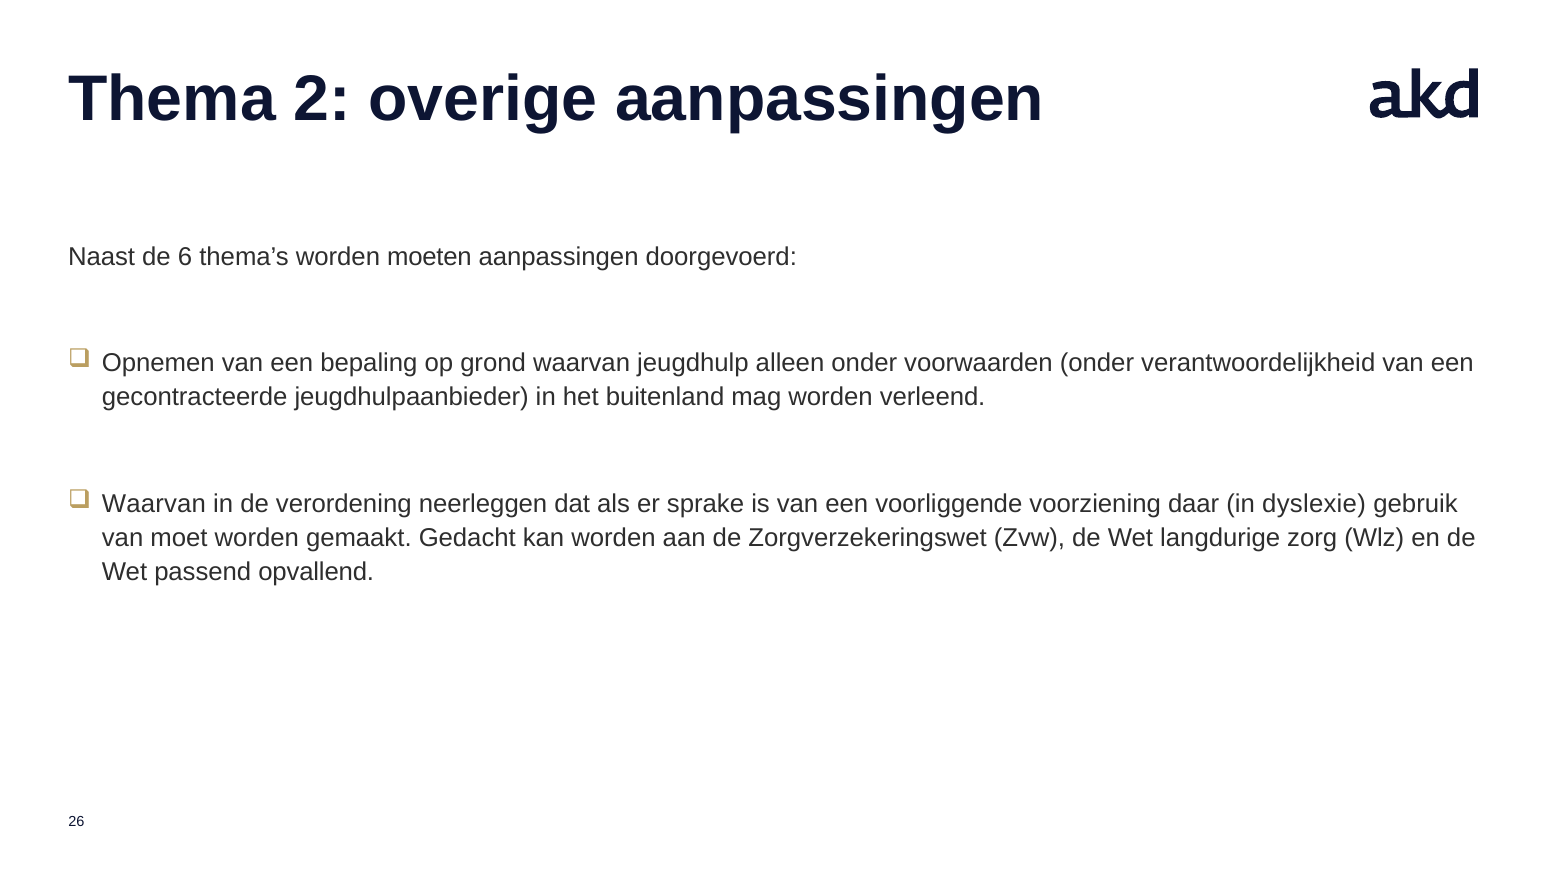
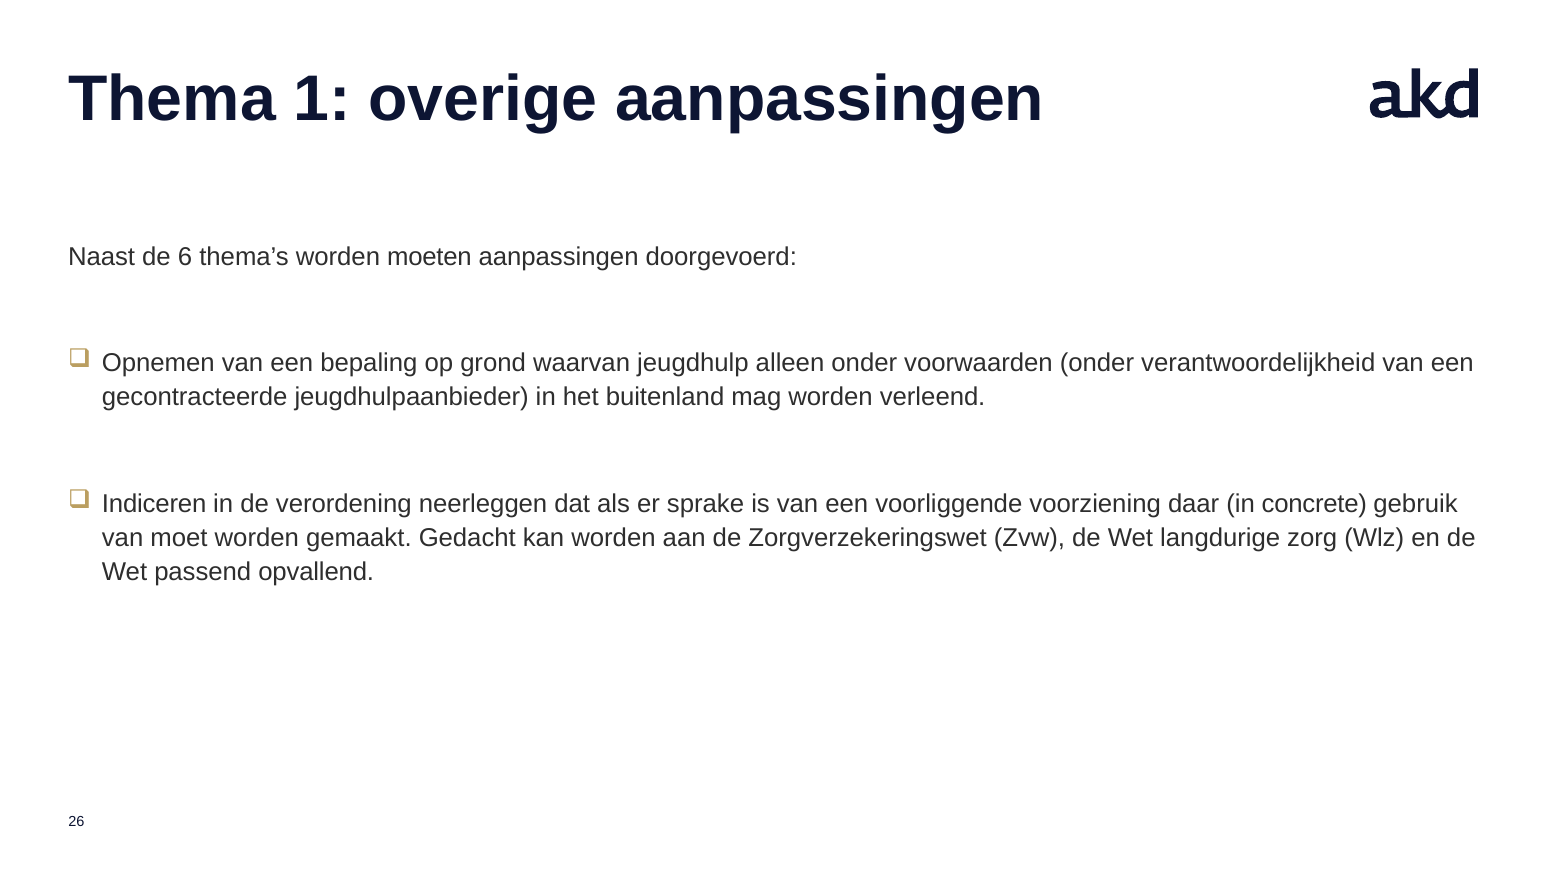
2: 2 -> 1 (322, 99)
Waarvan: Waarvan -> Indiceren (154, 504)
dyslexie: dyslexie -> concrete (1314, 504)
